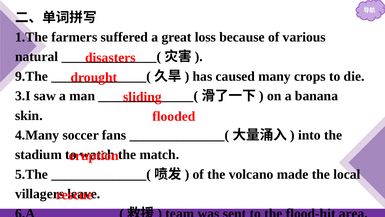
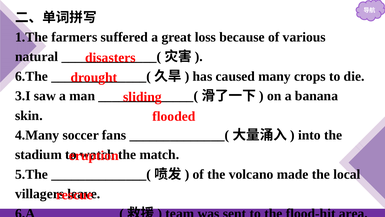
9.The: 9.The -> 6.The (31, 76)
